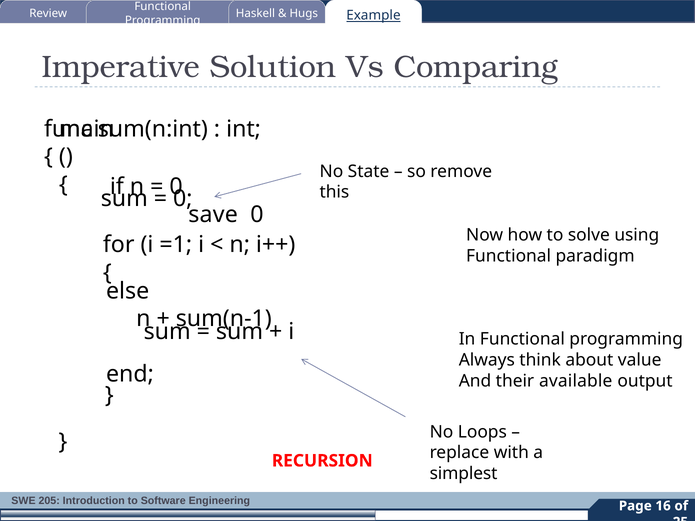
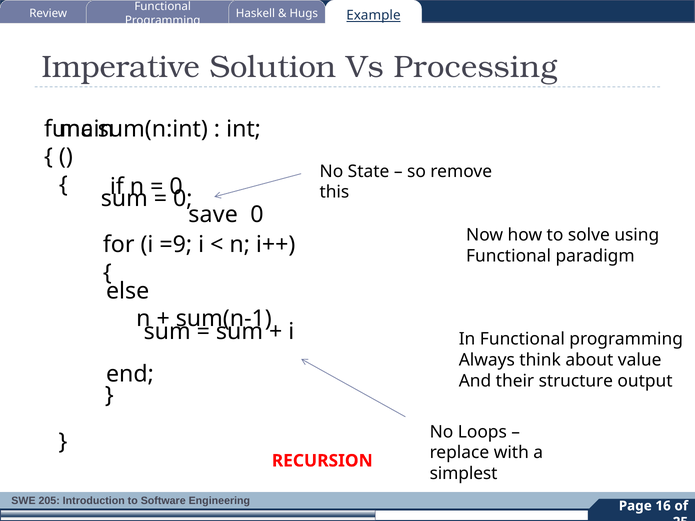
Comparing: Comparing -> Processing (475, 67)
=1: =1 -> =9 (176, 245)
available: available -> structure (576, 381)
